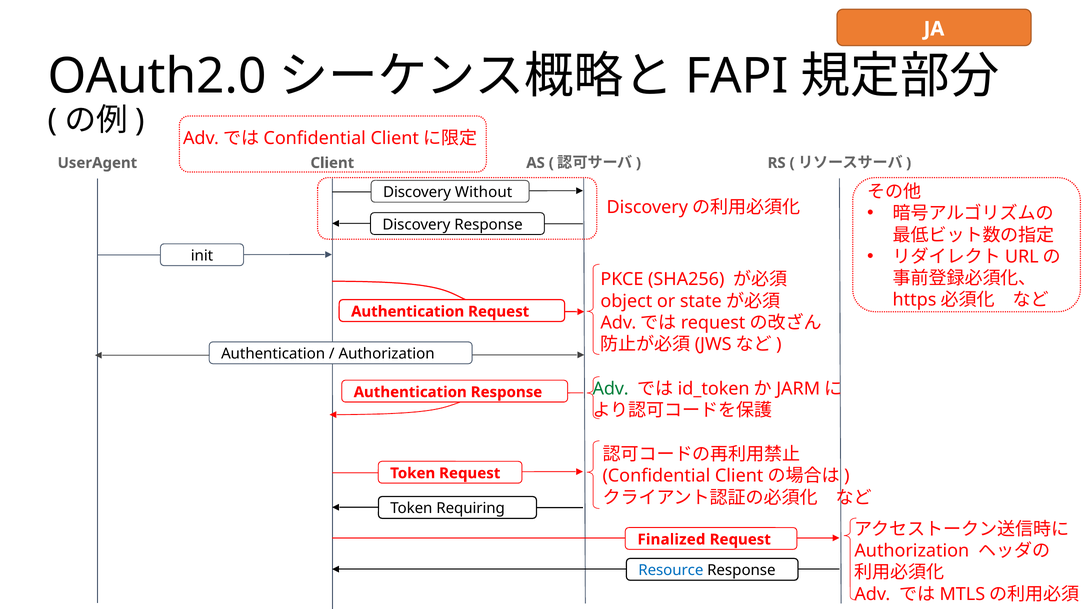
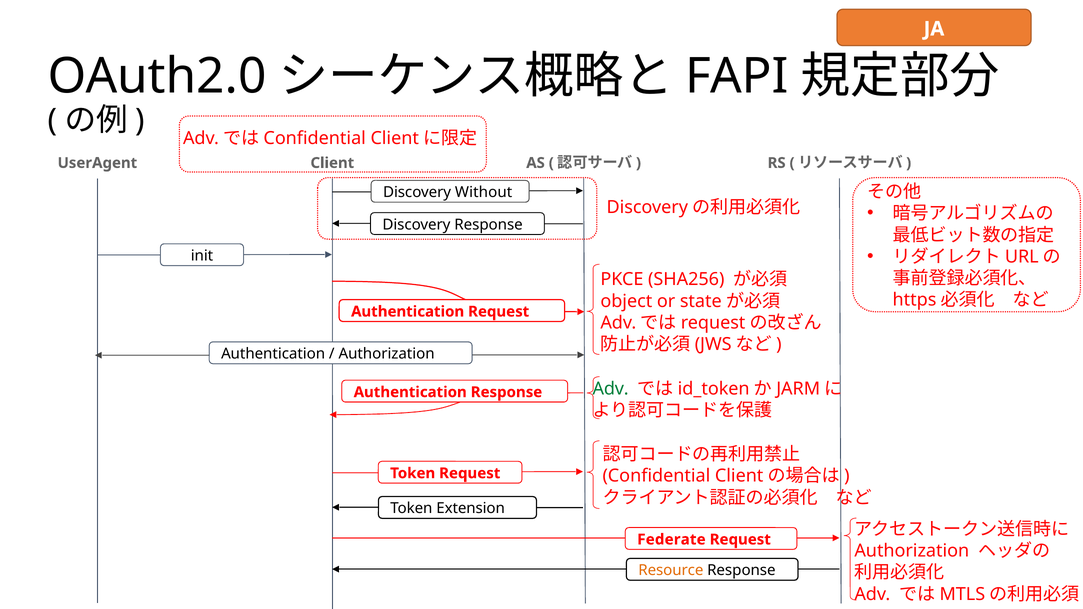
Requiring: Requiring -> Extension (471, 509)
Finalized: Finalized -> Federate (671, 540)
Resource colour: blue -> orange (671, 571)
